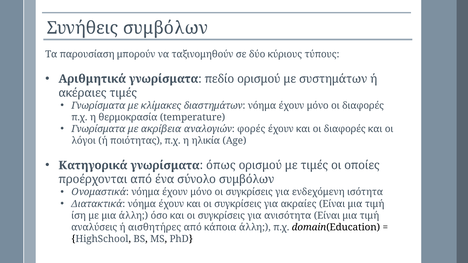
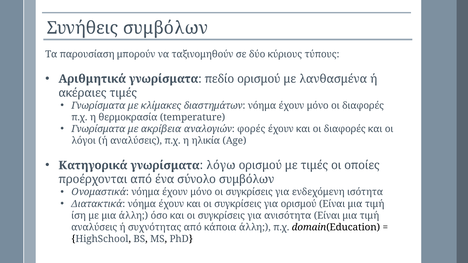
συστημάτων: συστημάτων -> λανθασμένα (333, 79)
ή ποιότητας: ποιότητας -> αναλύσεις (136, 141)
όπως: όπως -> λόγω (221, 166)
για ακραίες: ακραίες -> ορισμού (299, 204)
αισθητήρες: αισθητήρες -> συχνότητας (155, 227)
